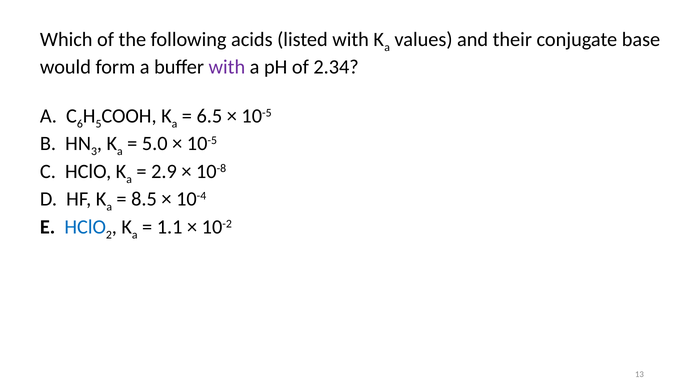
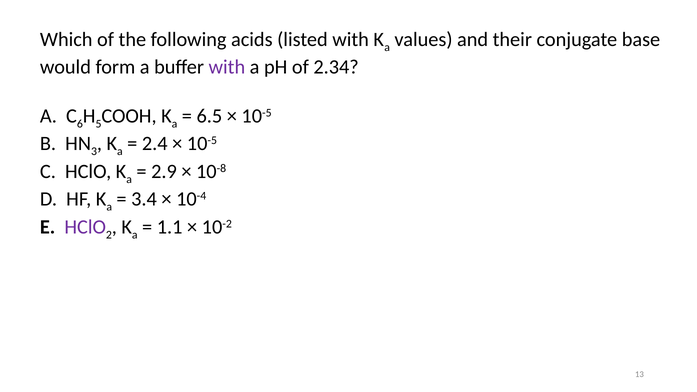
5.0: 5.0 -> 2.4 (155, 144)
8.5: 8.5 -> 3.4 (144, 199)
HClO colour: blue -> purple (85, 227)
